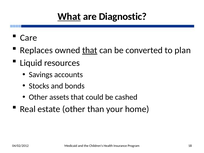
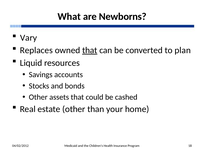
What underline: present -> none (69, 17)
Diagnostic: Diagnostic -> Newborns (123, 17)
Care: Care -> Vary (29, 38)
